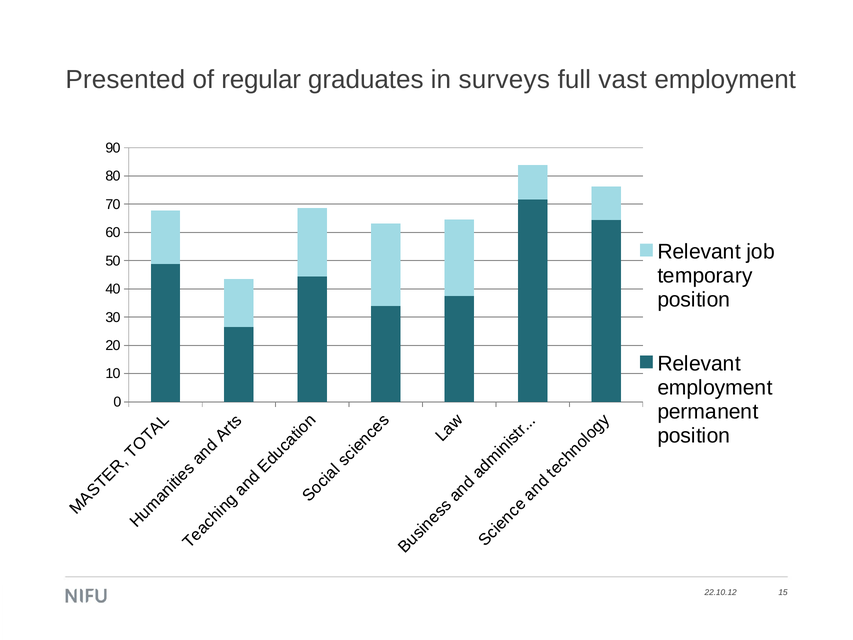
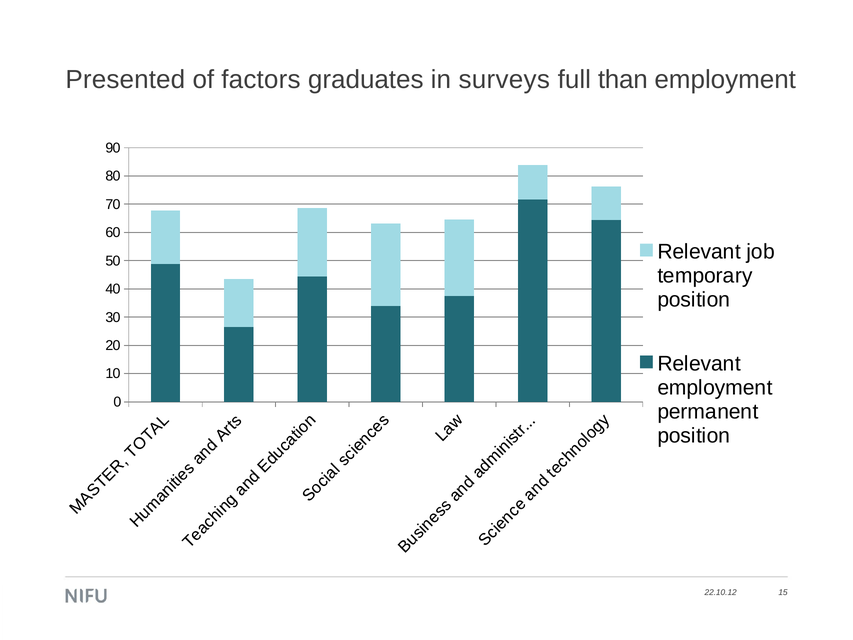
regular: regular -> factors (261, 80)
vast: vast -> than (623, 80)
